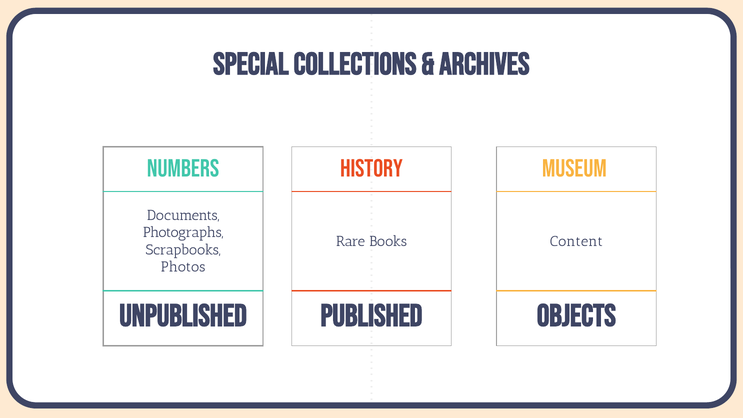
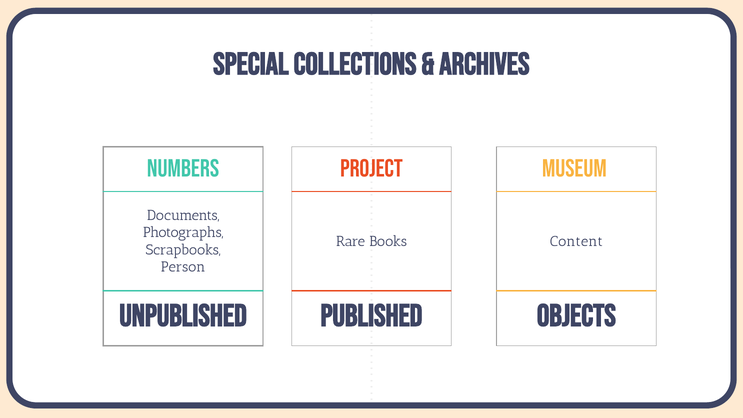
History: History -> Project (372, 168)
Photos: Photos -> Person (183, 267)
